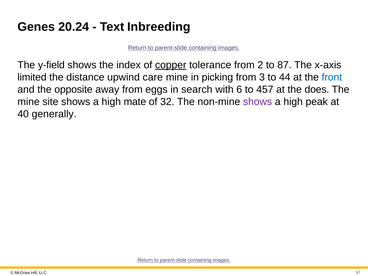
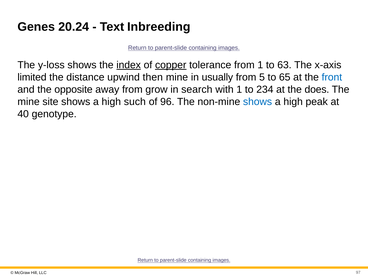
y-field: y-field -> y-loss (51, 65)
index underline: none -> present (129, 65)
from 2: 2 -> 1 (260, 65)
87: 87 -> 63 (284, 65)
care: care -> then (153, 77)
picking: picking -> usually (217, 77)
3: 3 -> 5 (262, 77)
44: 44 -> 65 (285, 77)
eggs: eggs -> grow (156, 89)
with 6: 6 -> 1 (239, 89)
457: 457 -> 234 (265, 89)
mate: mate -> such (135, 102)
32: 32 -> 96 (167, 102)
shows colour: purple -> blue (258, 102)
generally: generally -> genotype (54, 114)
